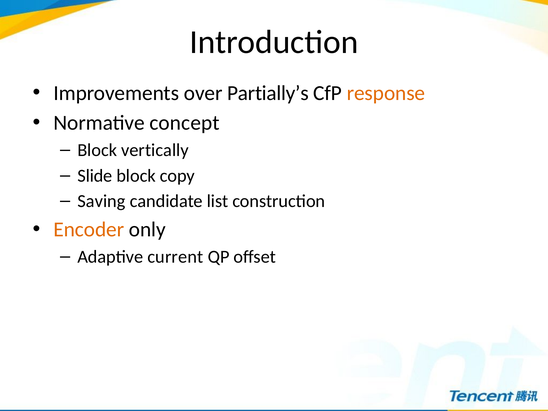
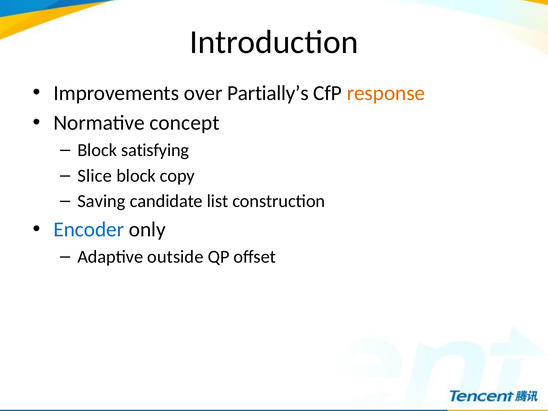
vertically: vertically -> satisfying (155, 150)
Slide: Slide -> Slice (95, 176)
Encoder colour: orange -> blue (89, 229)
current: current -> outside (175, 257)
